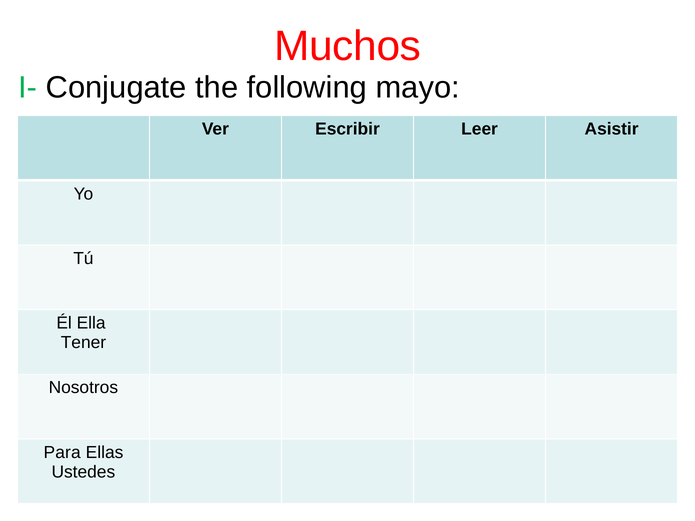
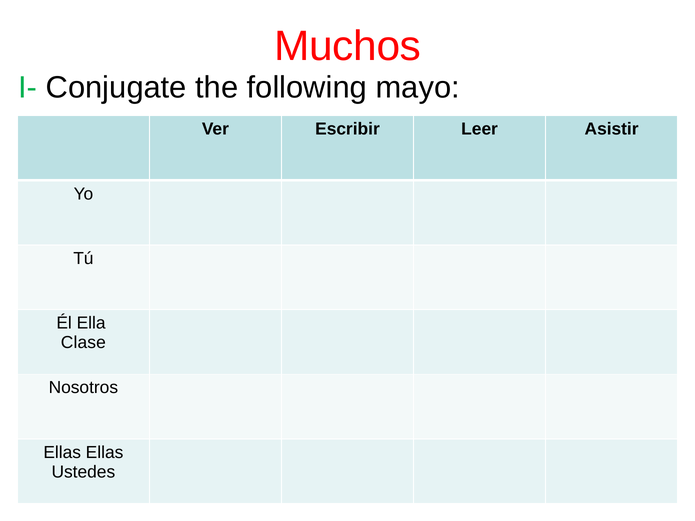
Tener: Tener -> Clase (83, 343)
Para: Para -> Ellas (62, 453)
